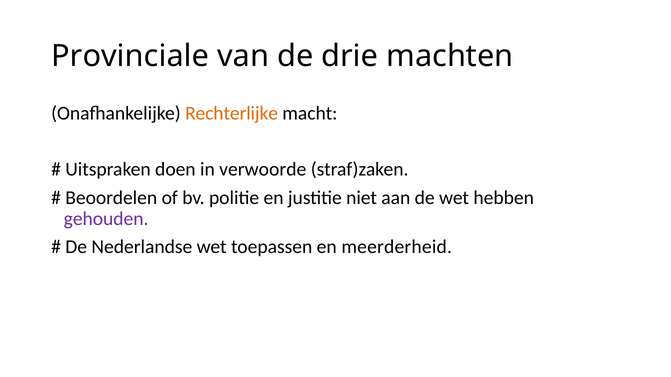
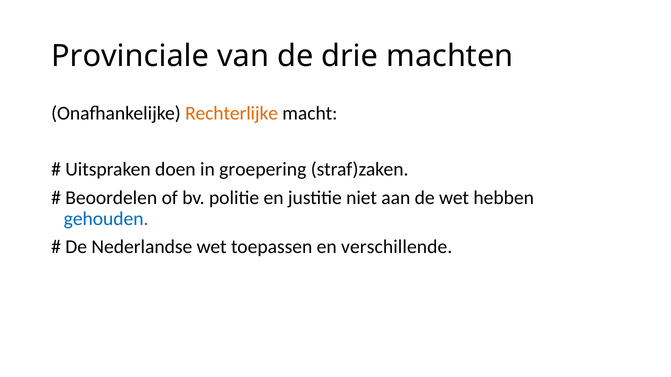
verwoorde: verwoorde -> groepering (263, 170)
gehouden colour: purple -> blue (106, 219)
meerderheid: meerderheid -> verschillende (397, 247)
